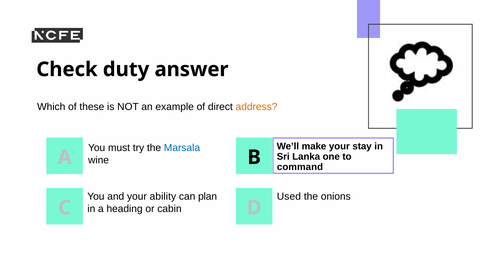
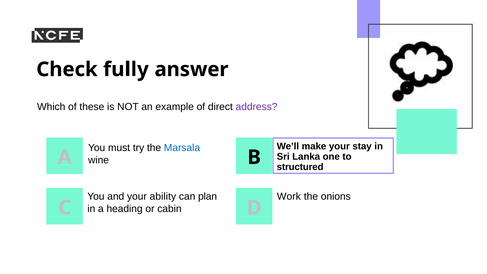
duty: duty -> fully (126, 69)
address colour: orange -> purple (257, 107)
command: command -> structured (300, 167)
Used: Used -> Work (289, 197)
